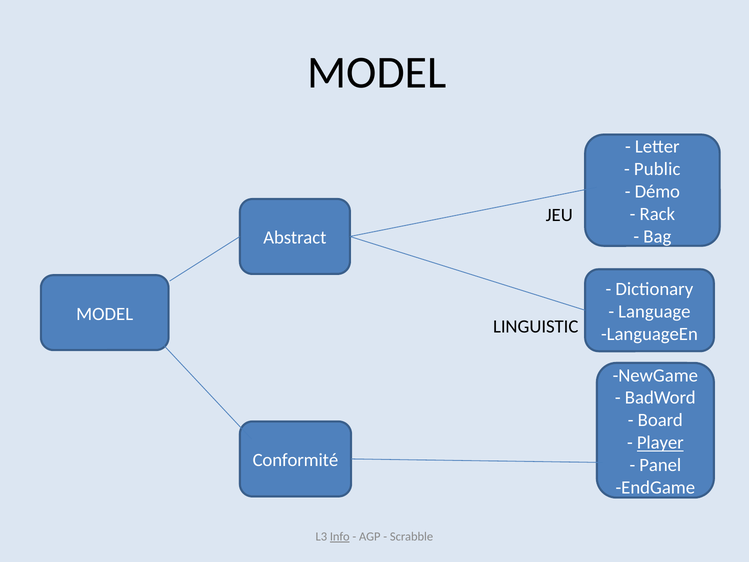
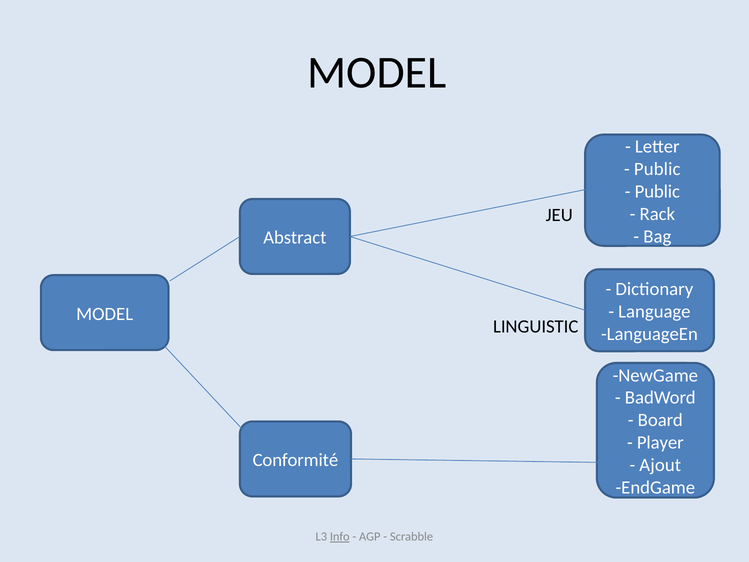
Démo: Démo -> Public (657, 191)
Player underline: present -> none (660, 443)
Panel: Panel -> Ajout (660, 465)
